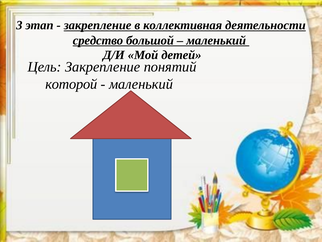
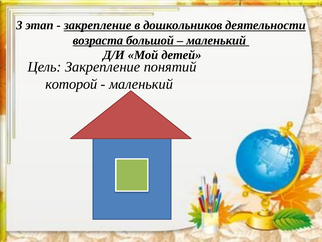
коллективная: коллективная -> дошкольников (183, 25)
средство: средство -> возраста (98, 40)
